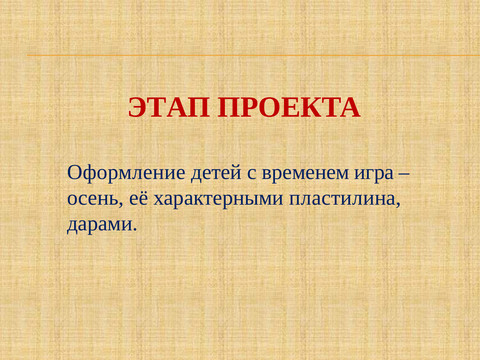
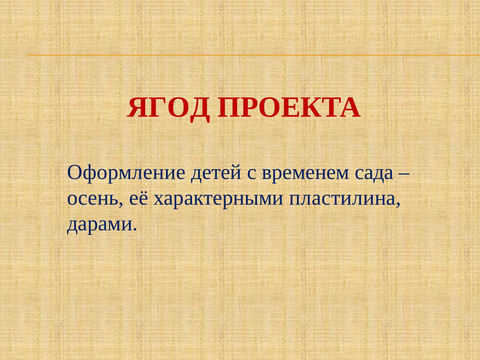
ЭТАП: ЭТАП -> ЯГОД (169, 107)
игра: игра -> сада (374, 172)
